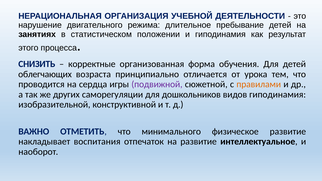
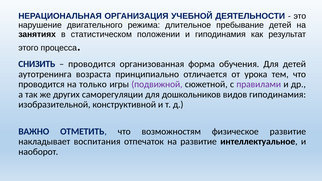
корректные: корректные -> проводится (92, 64)
облегчающих: облегчающих -> аутотренинга (45, 74)
сердца: сердца -> только (93, 84)
правилами colour: orange -> purple (259, 84)
минимального: минимального -> возможностям (171, 132)
